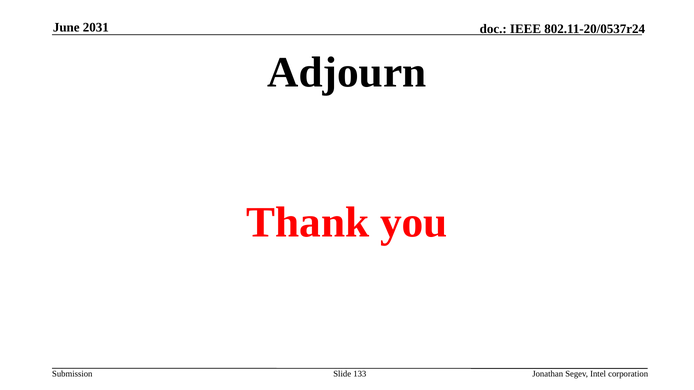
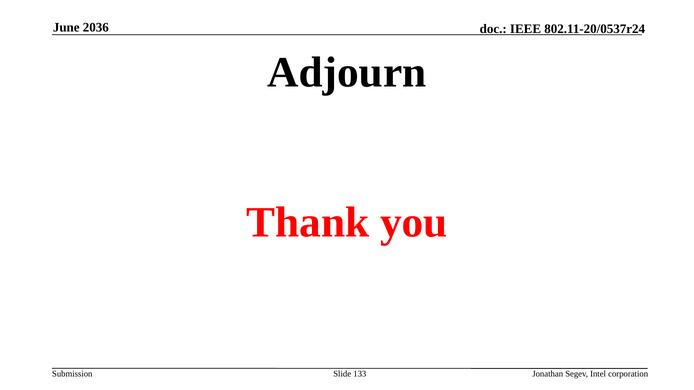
2031: 2031 -> 2036 (96, 28)
